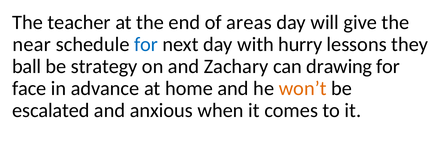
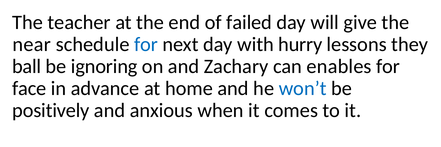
areas: areas -> failed (249, 22)
strategy: strategy -> ignoring (104, 66)
drawing: drawing -> enables (339, 66)
won’t colour: orange -> blue (303, 88)
escalated: escalated -> positively (51, 110)
